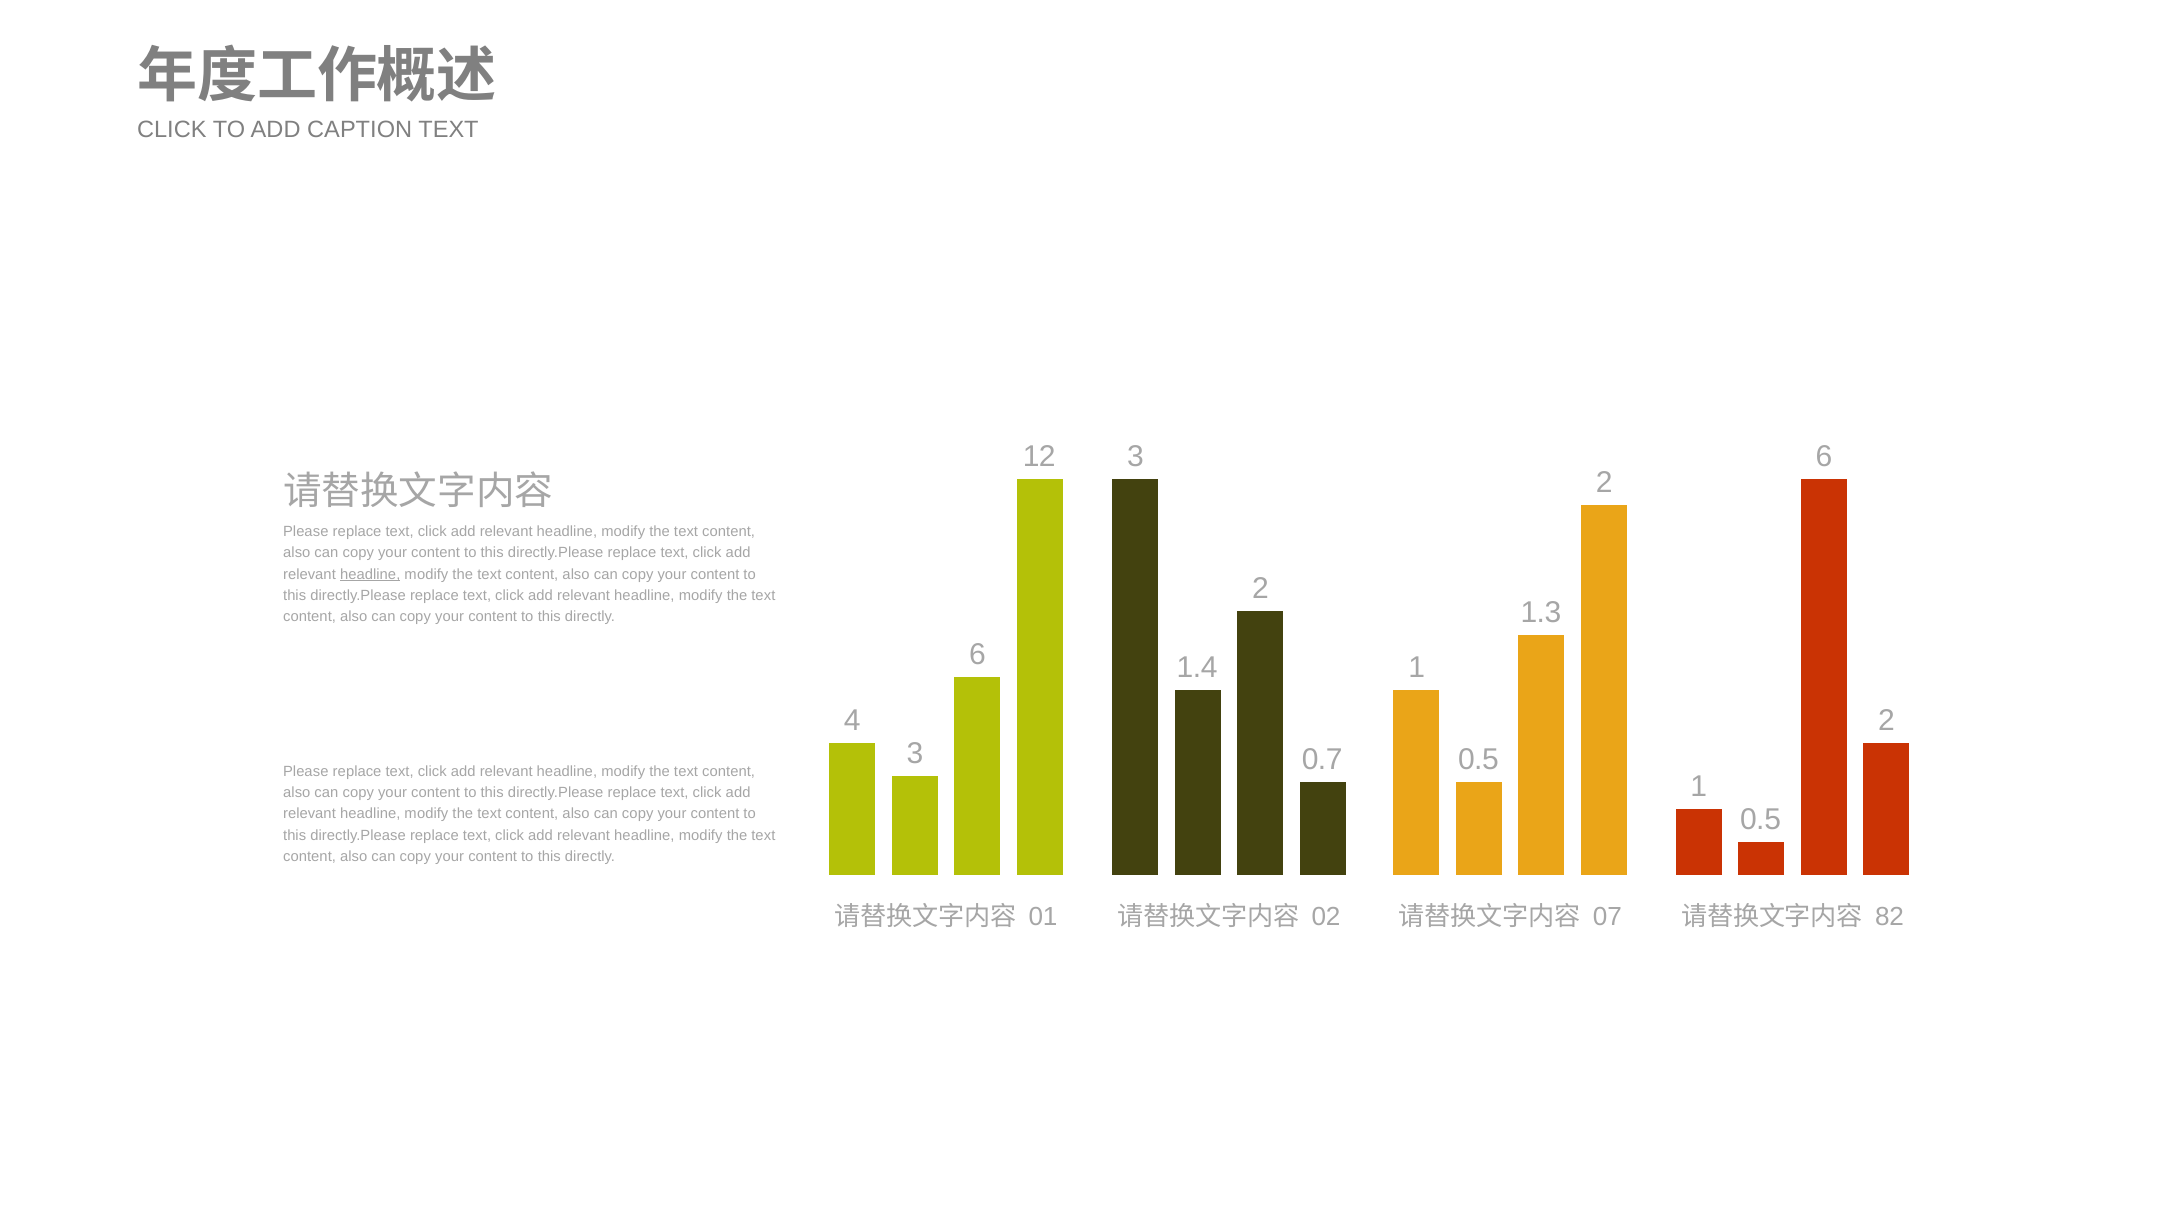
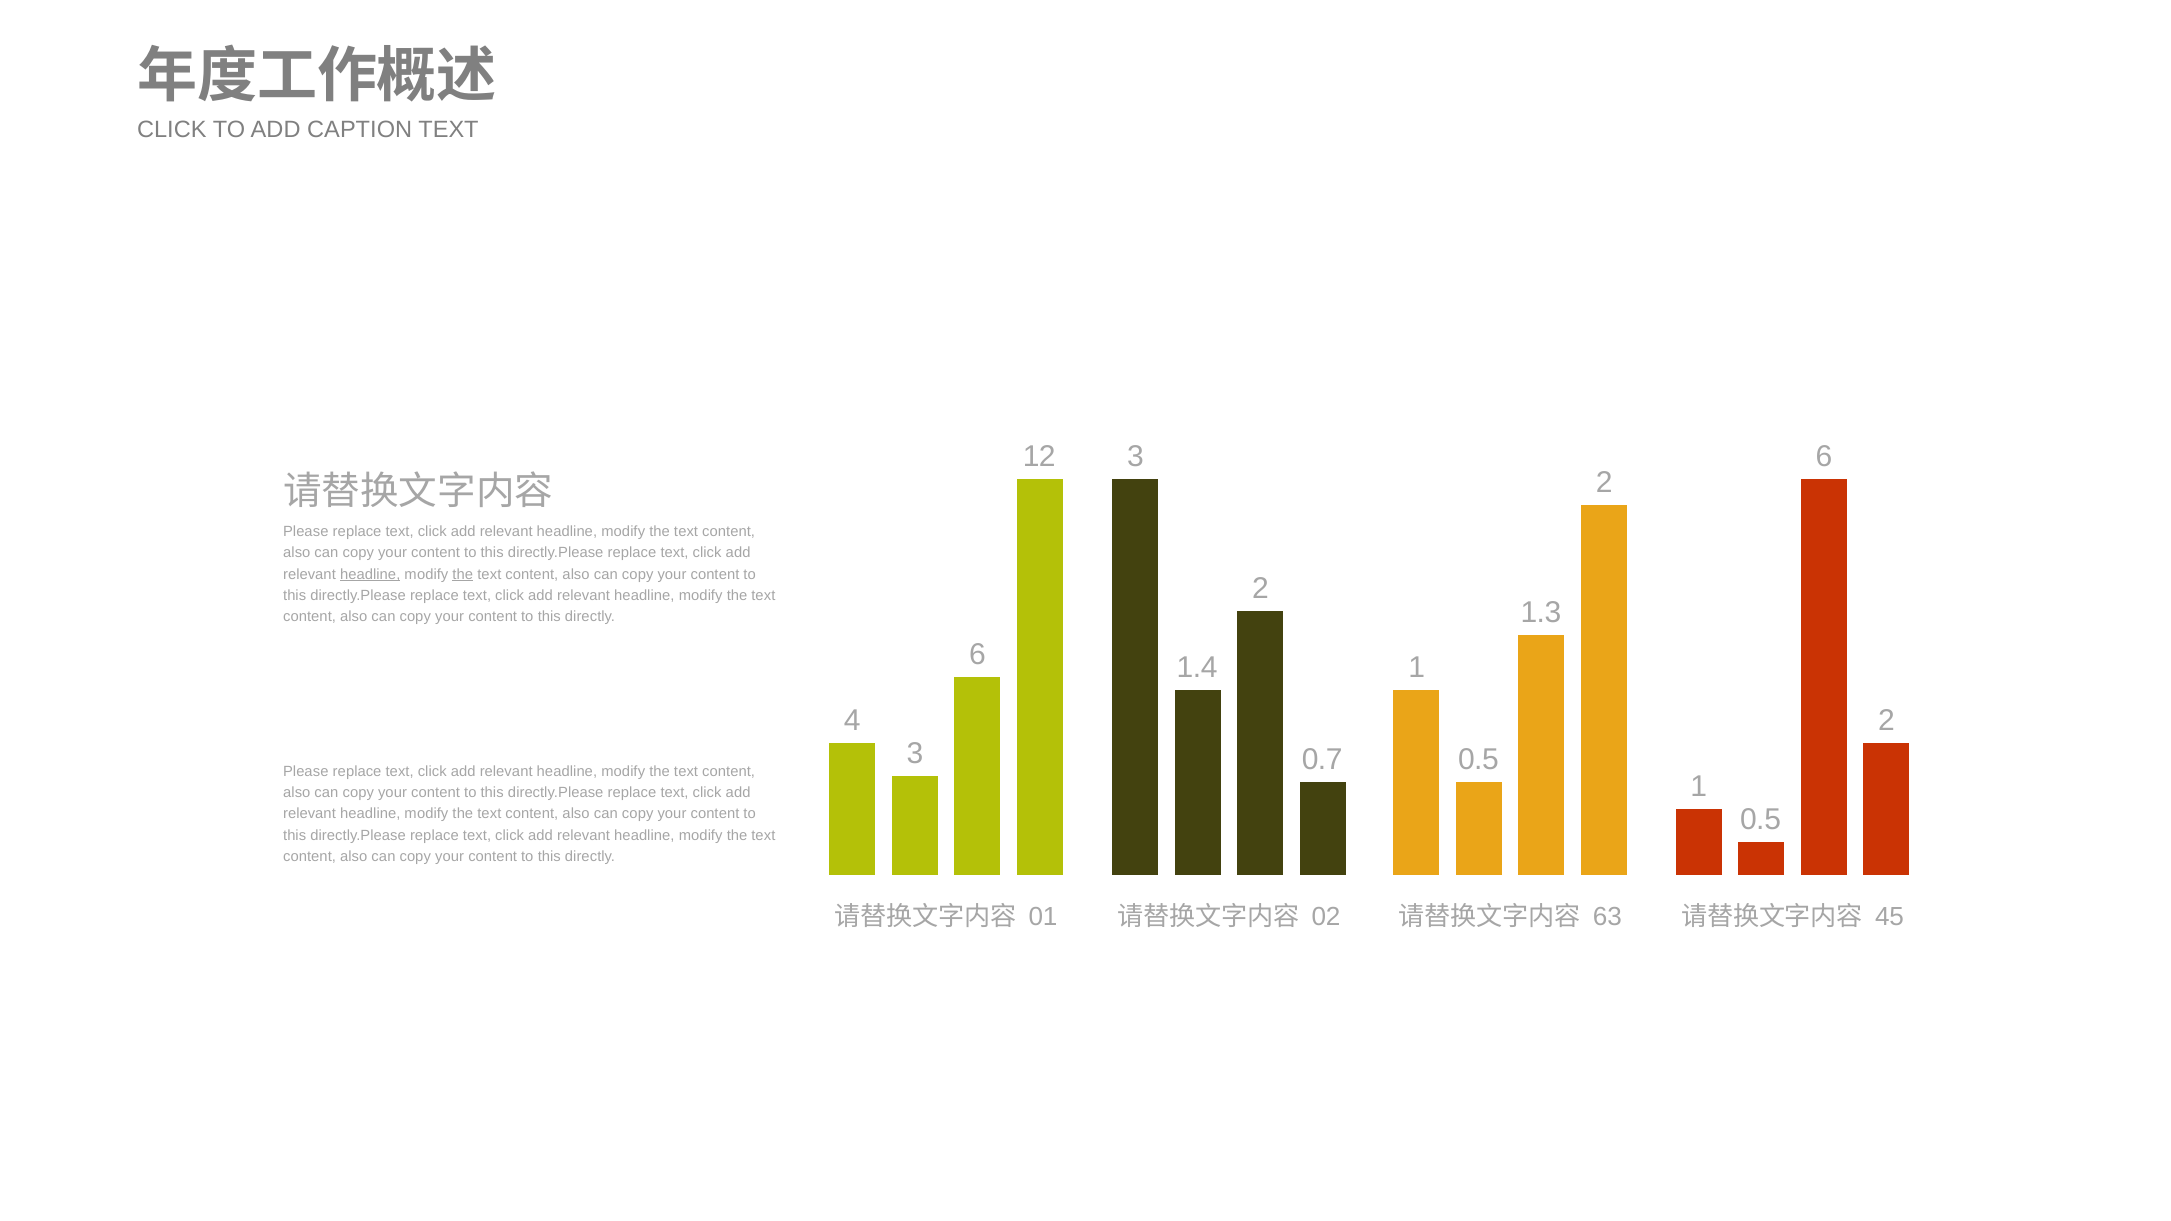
the underline: none -> present (463, 574)
07: 07 -> 63 (1607, 917)
82: 82 -> 45 (1890, 917)
